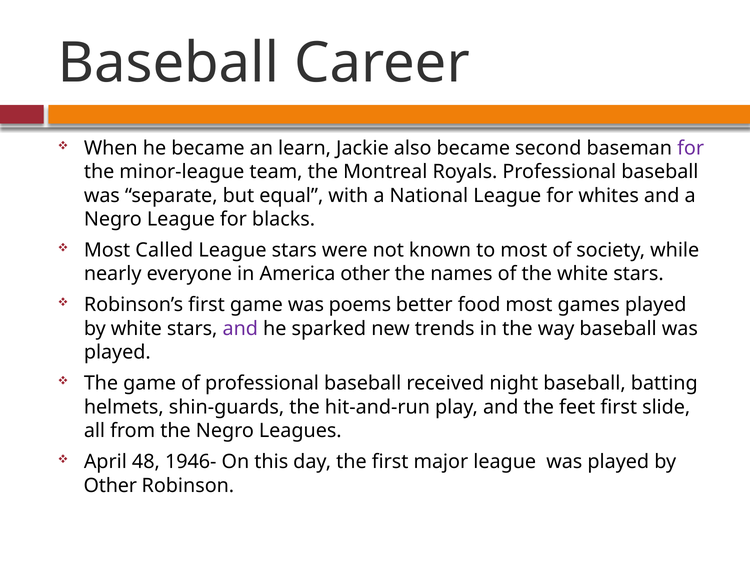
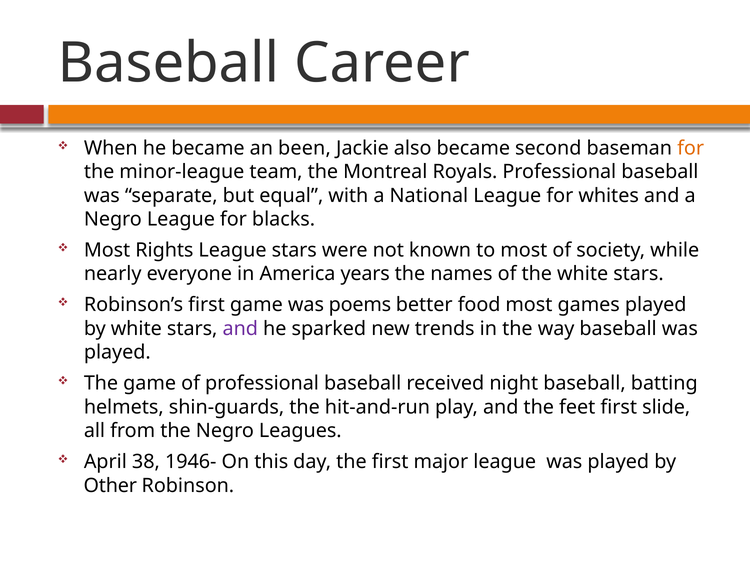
learn: learn -> been (304, 148)
for colour: purple -> orange (691, 148)
Called: Called -> Rights (164, 250)
America other: other -> years (365, 274)
48: 48 -> 38 (146, 462)
